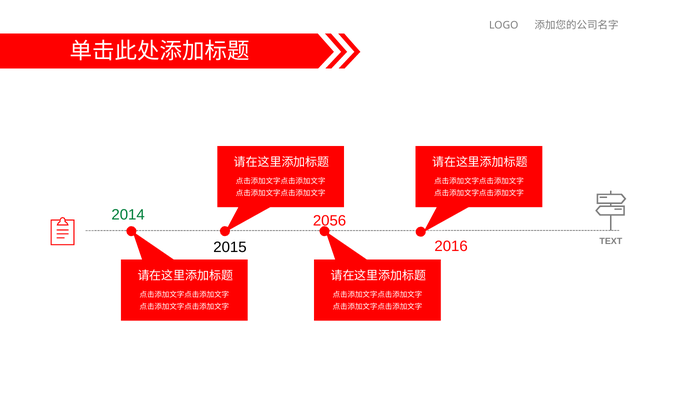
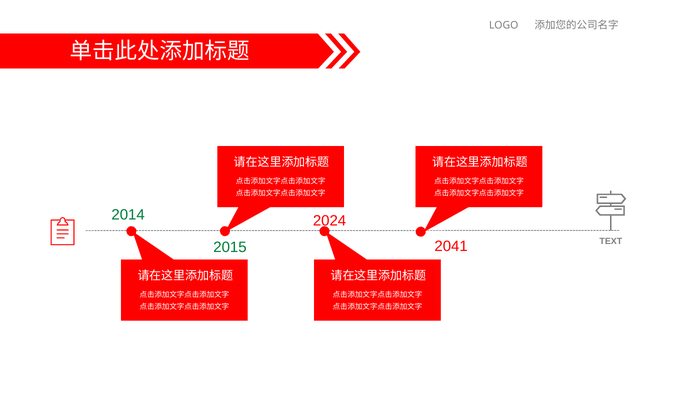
2056: 2056 -> 2024 (330, 221)
2016: 2016 -> 2041 (451, 246)
2015 colour: black -> green (230, 248)
